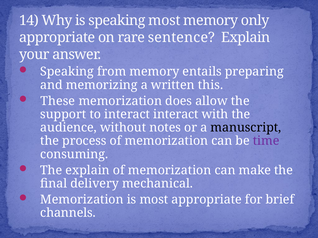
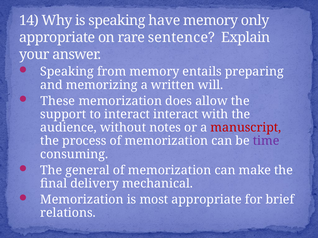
speaking most: most -> have (164, 21)
this: this -> will (211, 85)
manuscript colour: black -> red (246, 128)
The explain: explain -> general (88, 171)
channels: channels -> relations (68, 213)
